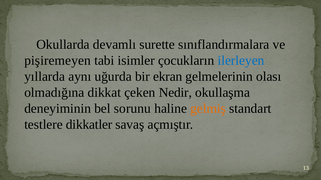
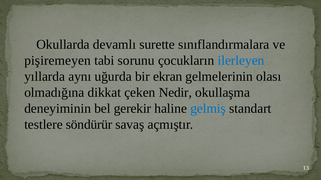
isimler: isimler -> sorunu (136, 61)
sorunu: sorunu -> gerekir (133, 109)
gelmiş colour: orange -> blue (208, 109)
dikkatler: dikkatler -> söndürür (89, 125)
